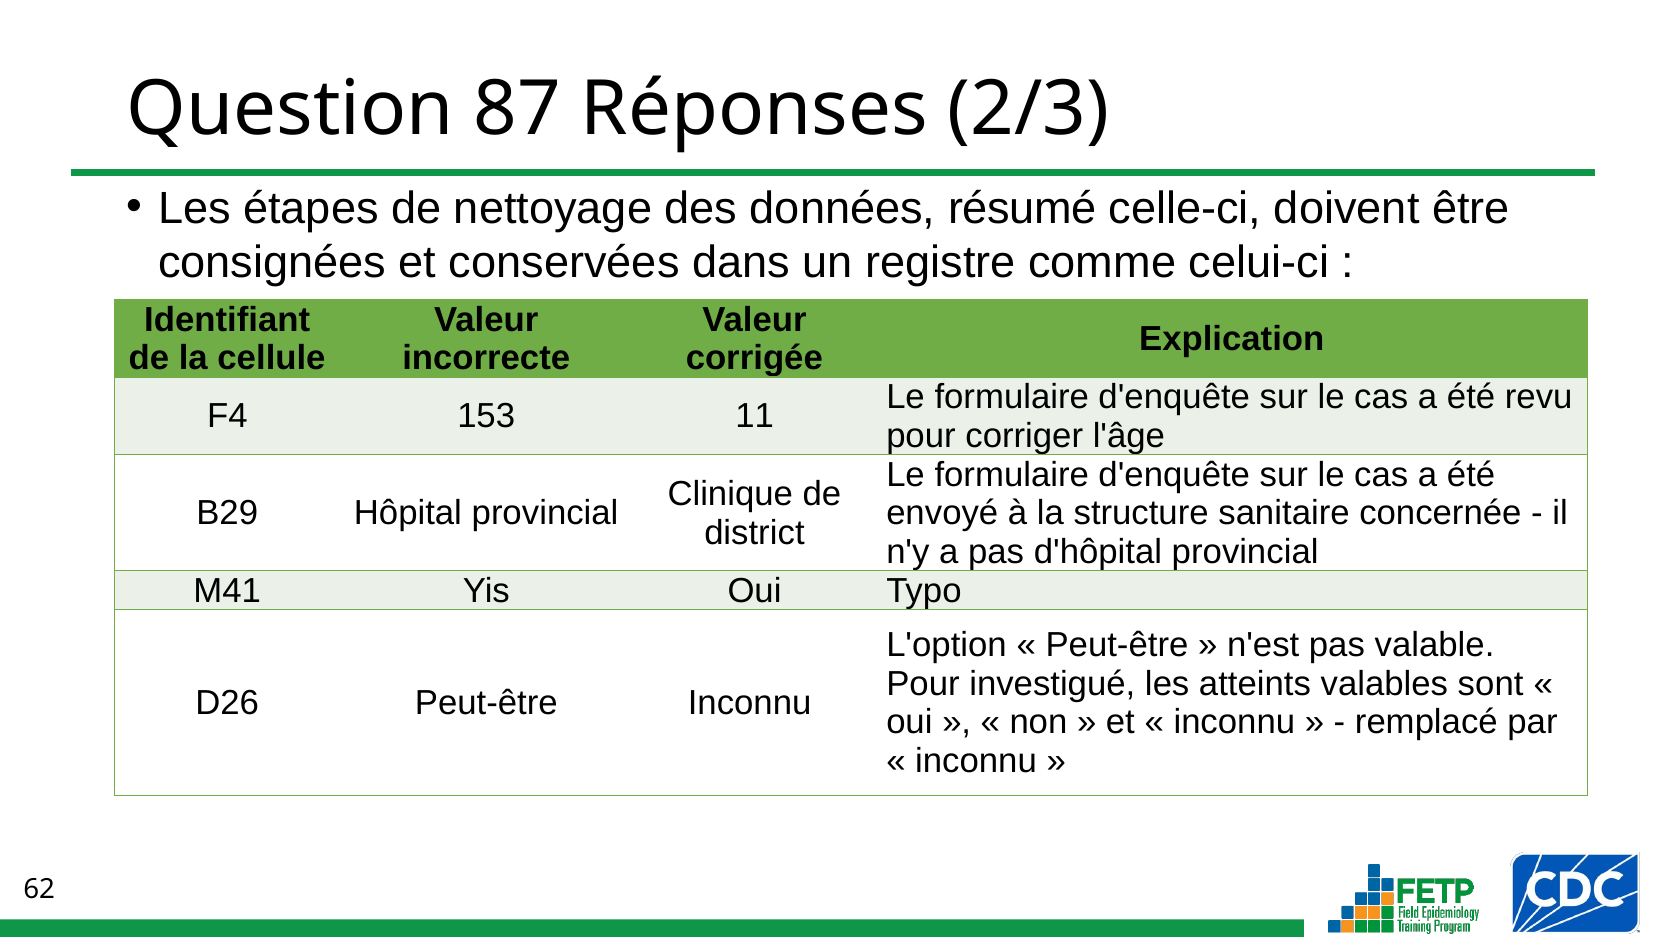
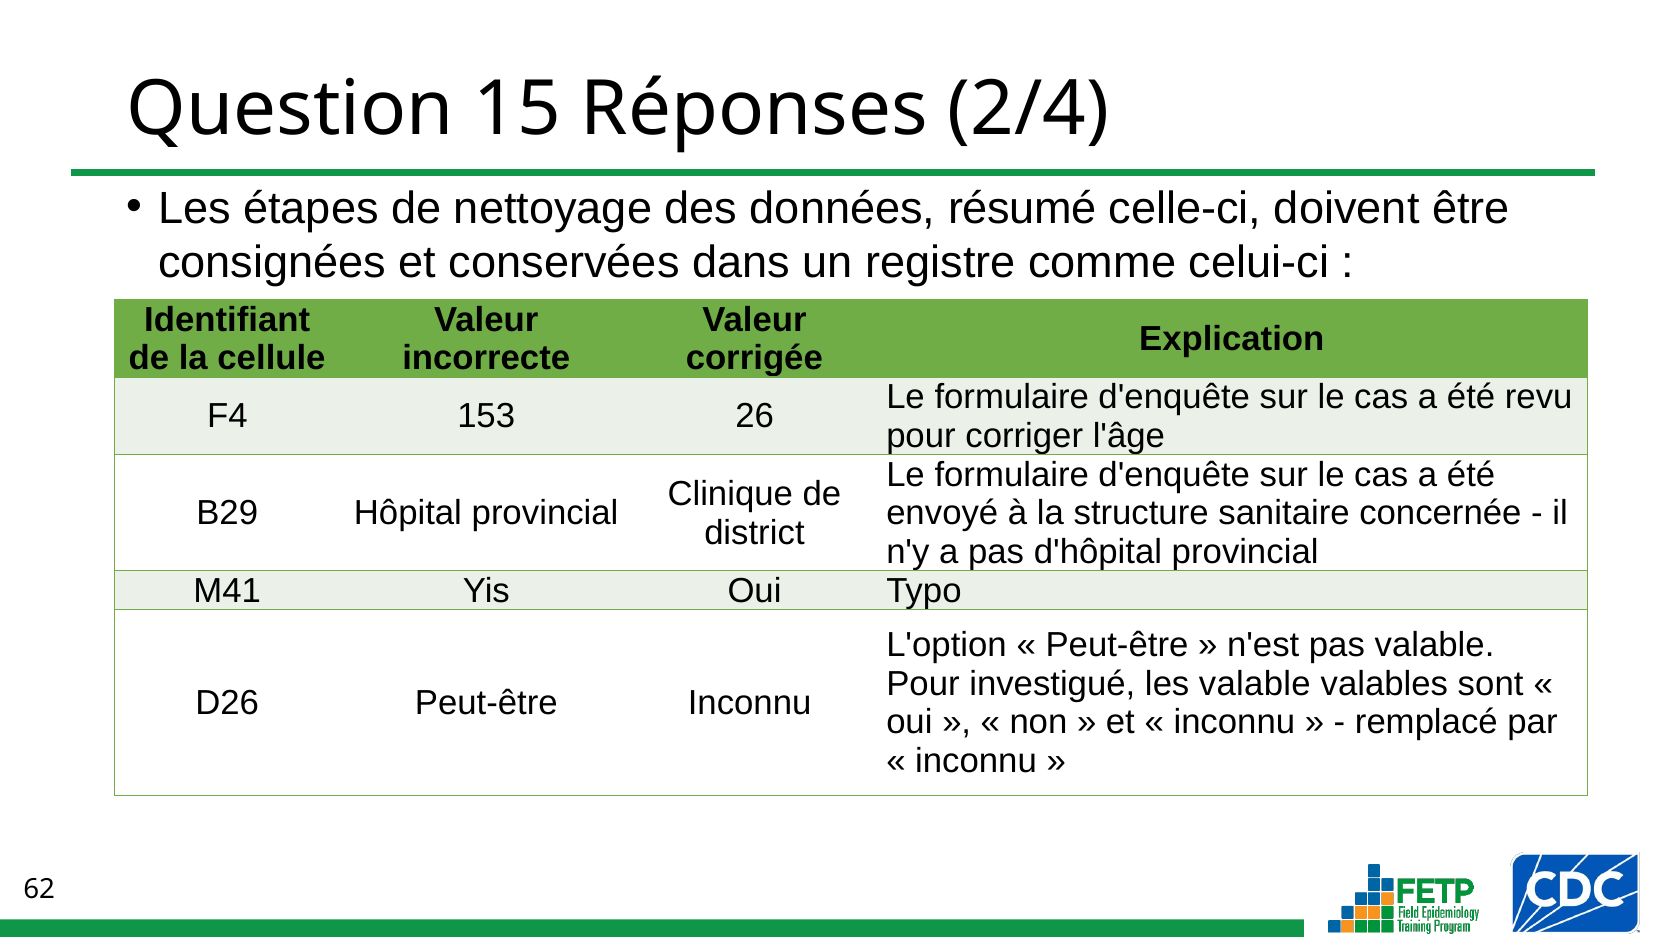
87: 87 -> 15 (517, 109)
2/3: 2/3 -> 2/4 (1028, 109)
11: 11 -> 26 (755, 417)
les atteints: atteints -> valable (1255, 684)
